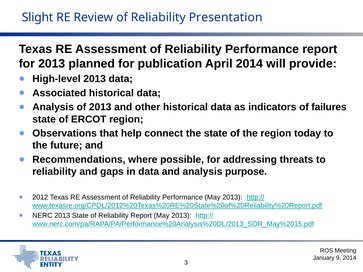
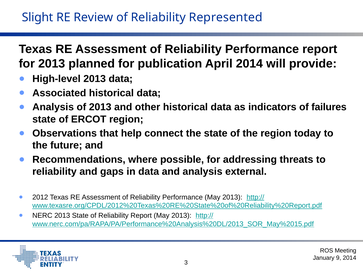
Presentation: Presentation -> Represented (226, 17)
purpose: purpose -> external (246, 172)
